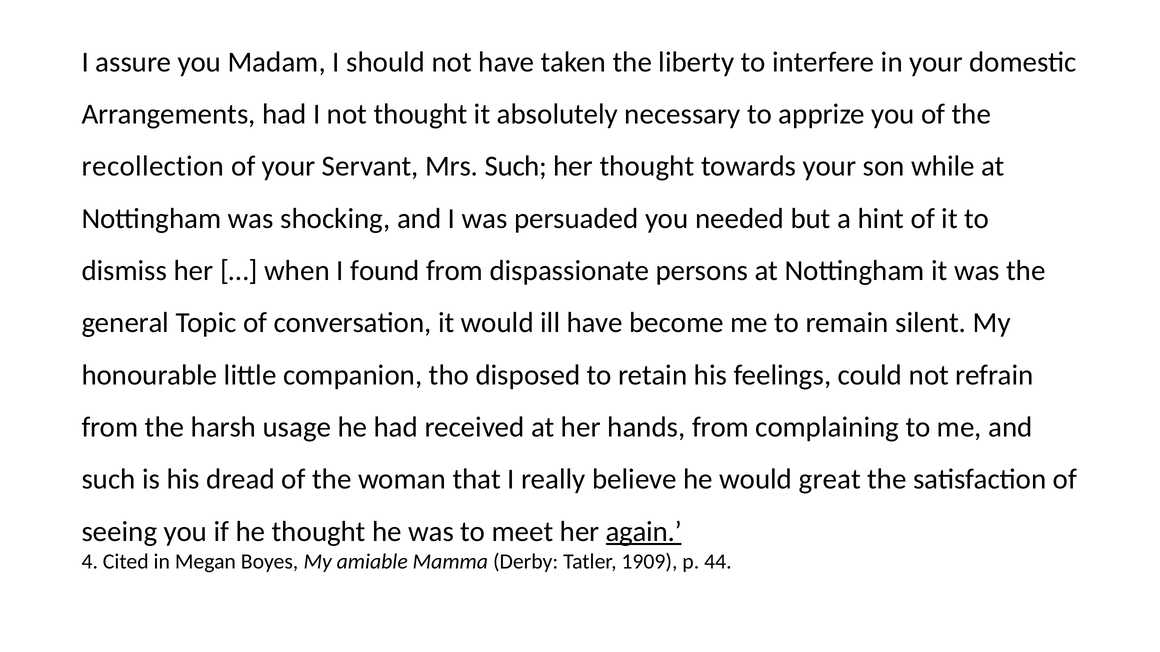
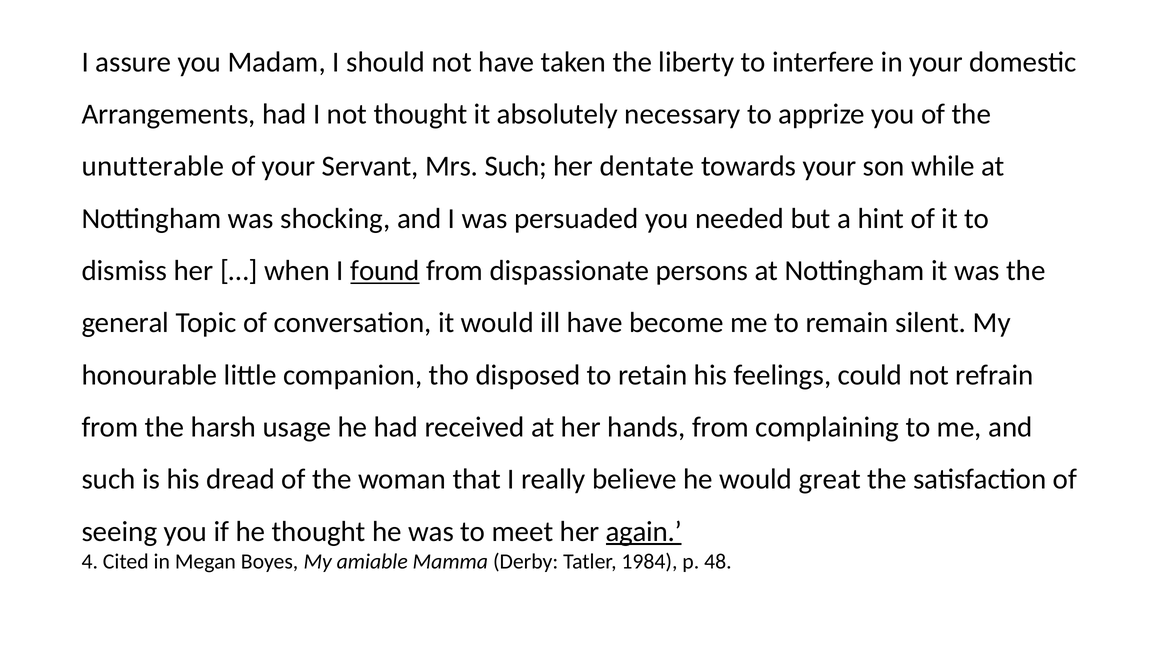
recollection: recollection -> unutterable (153, 166)
her thought: thought -> dentate (647, 166)
found underline: none -> present (385, 271)
1909: 1909 -> 1984 (649, 562)
44: 44 -> 48 (718, 562)
